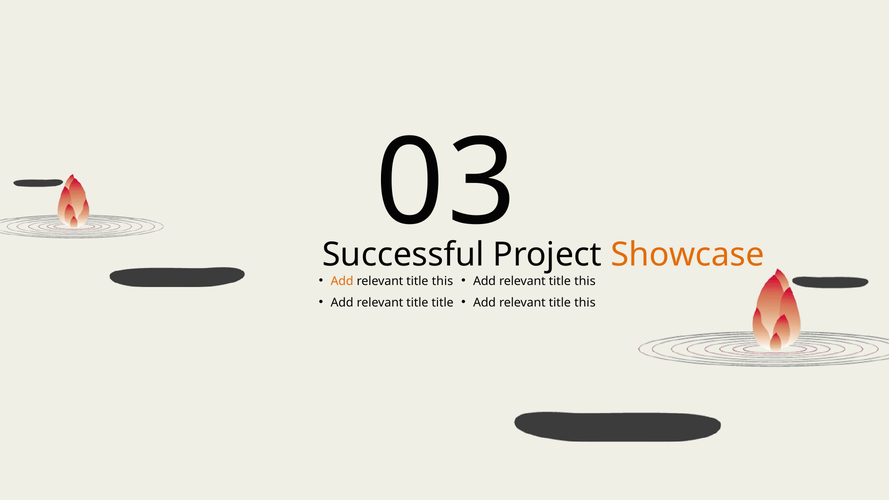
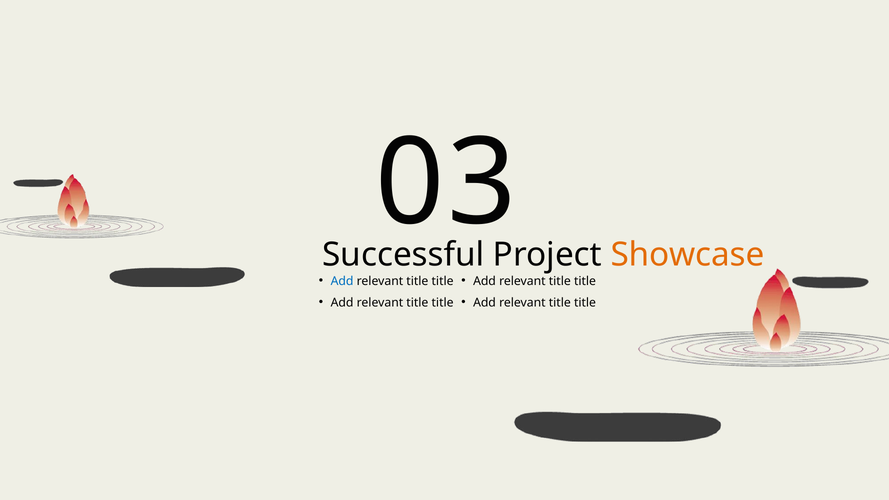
Add colour: orange -> blue (342, 281)
this: this -> title (443, 281)
this: this -> title (585, 281)
this: this -> title (585, 303)
